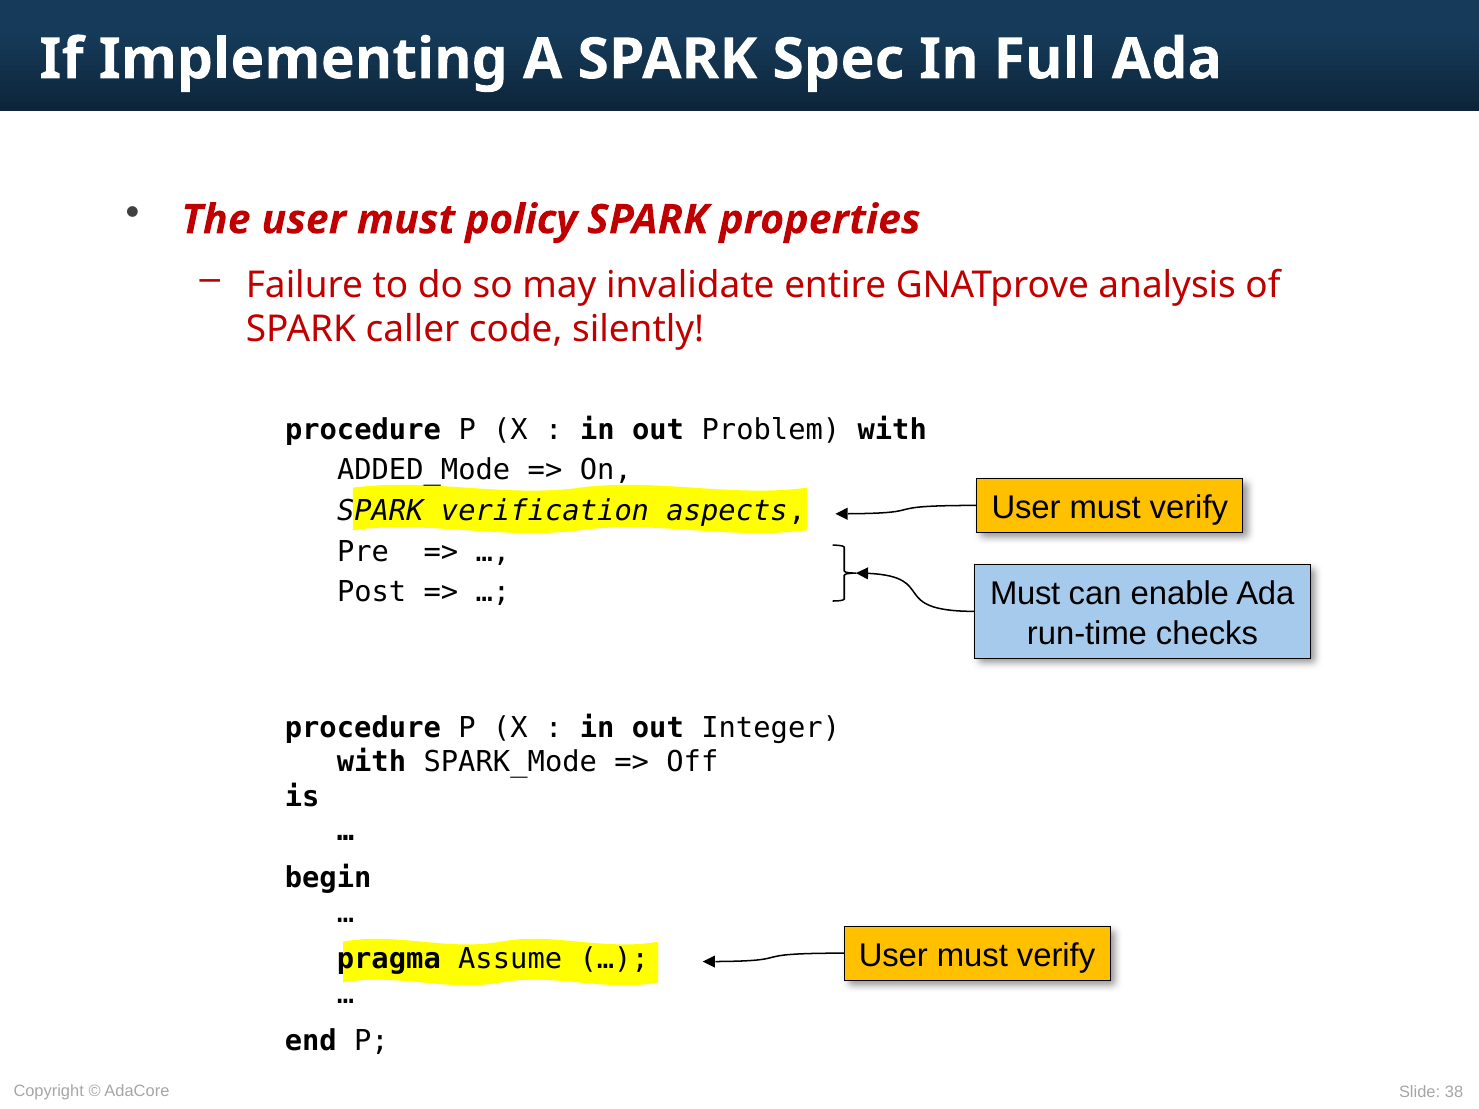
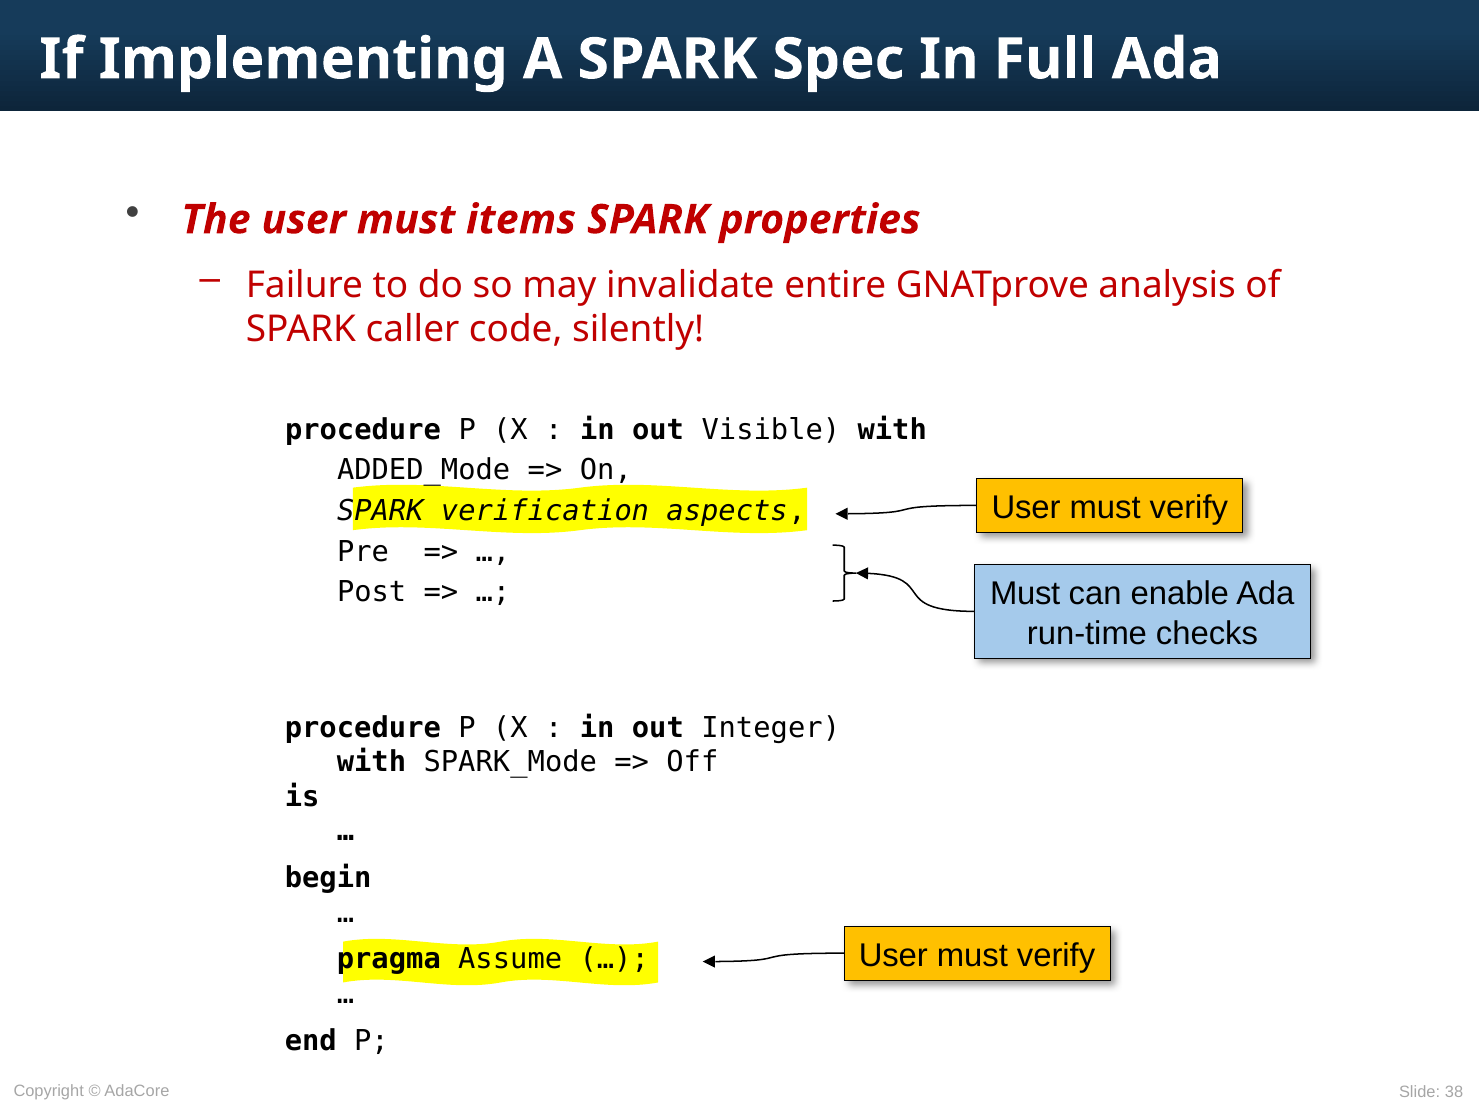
policy: policy -> items (521, 220)
Problem: Problem -> Visible (771, 430)
